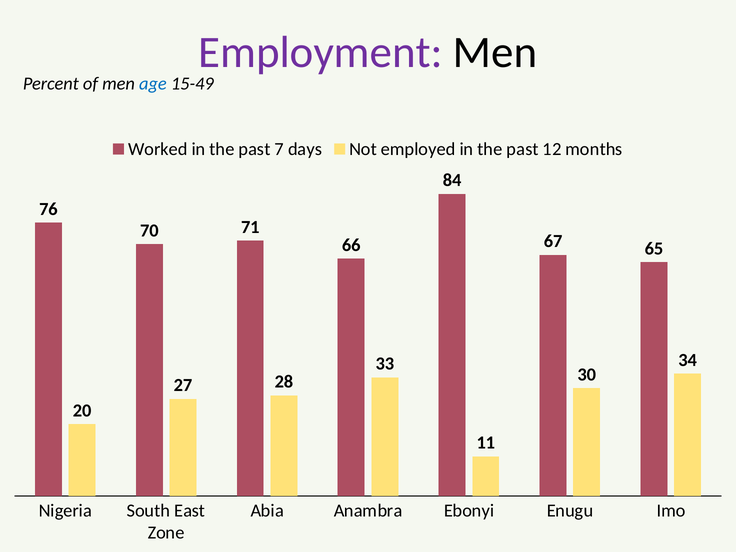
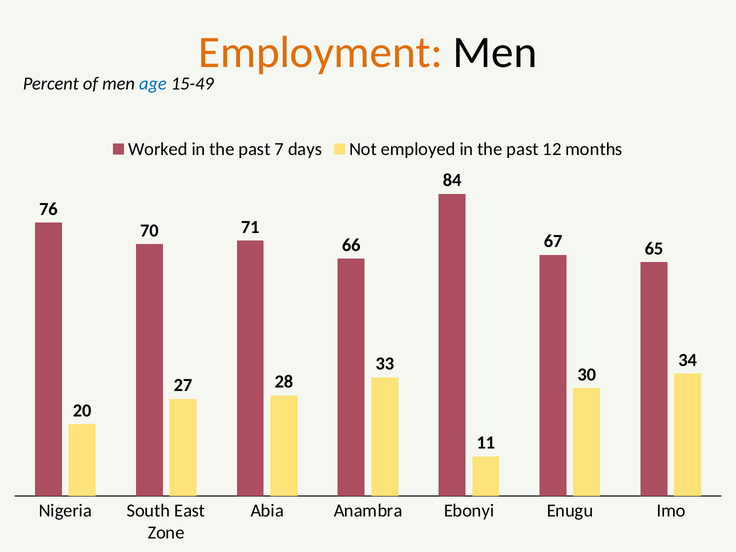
Employment colour: purple -> orange (320, 52)
